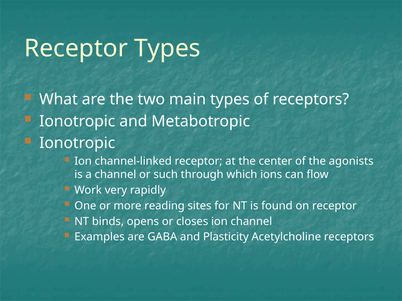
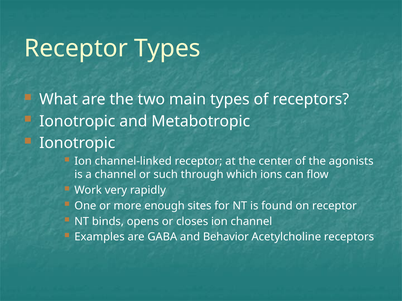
reading: reading -> enough (165, 206)
Plasticity: Plasticity -> Behavior (226, 237)
